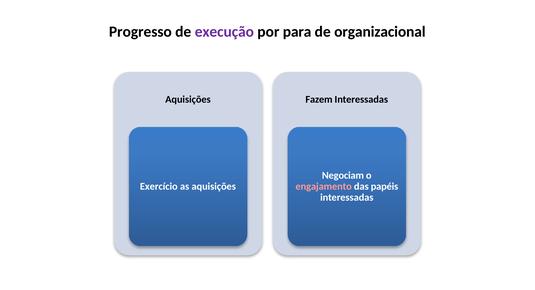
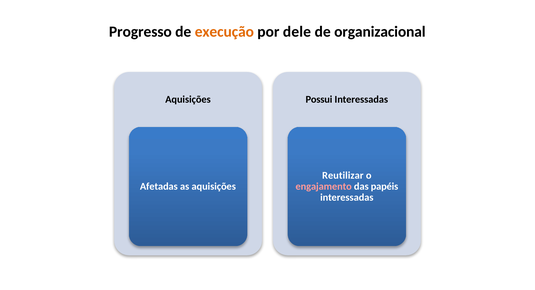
execução colour: purple -> orange (224, 32)
para: para -> dele (297, 32)
Fazem: Fazem -> Possui (319, 99)
Negociam: Negociam -> Reutilizar (343, 175)
Exercício: Exercício -> Afetadas (159, 187)
